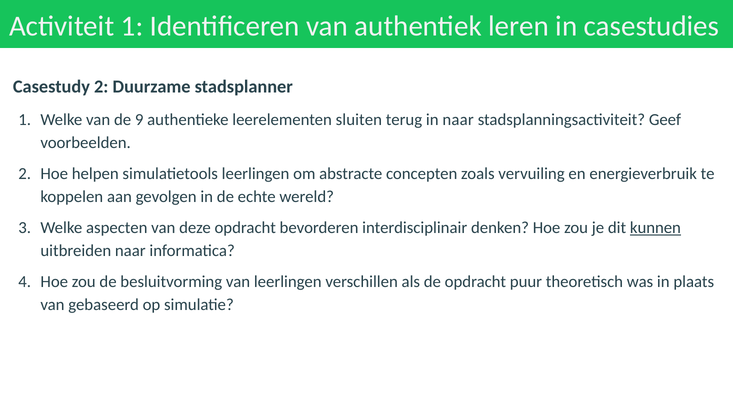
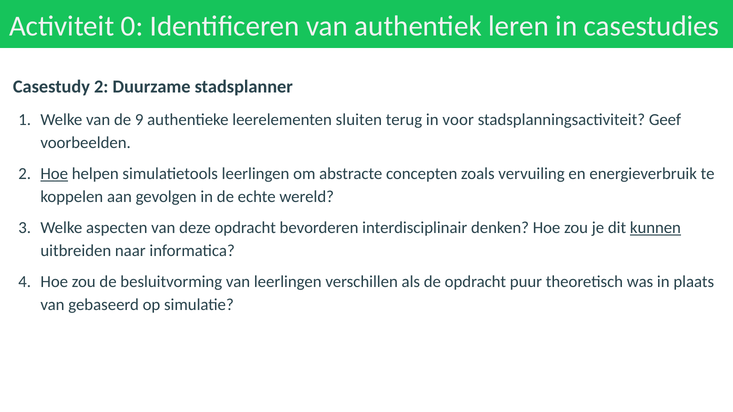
Activiteit 1: 1 -> 0 (132, 26)
in naar: naar -> voor (458, 120)
Hoe underline: none -> present (54, 174)
